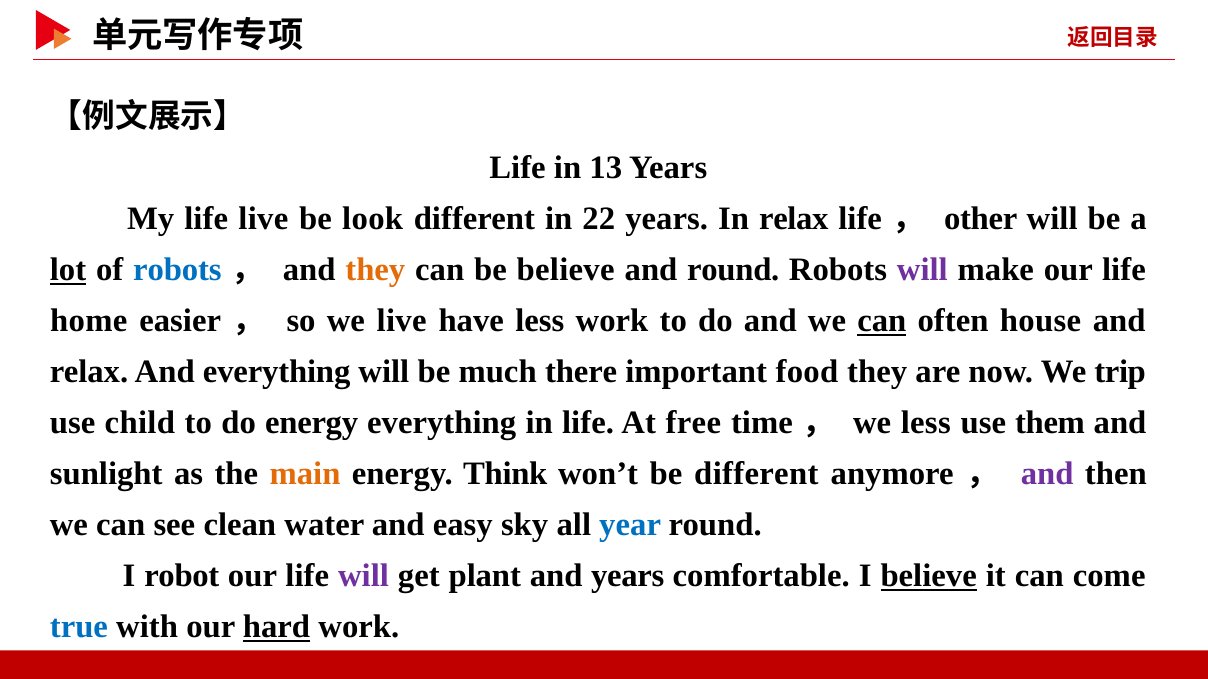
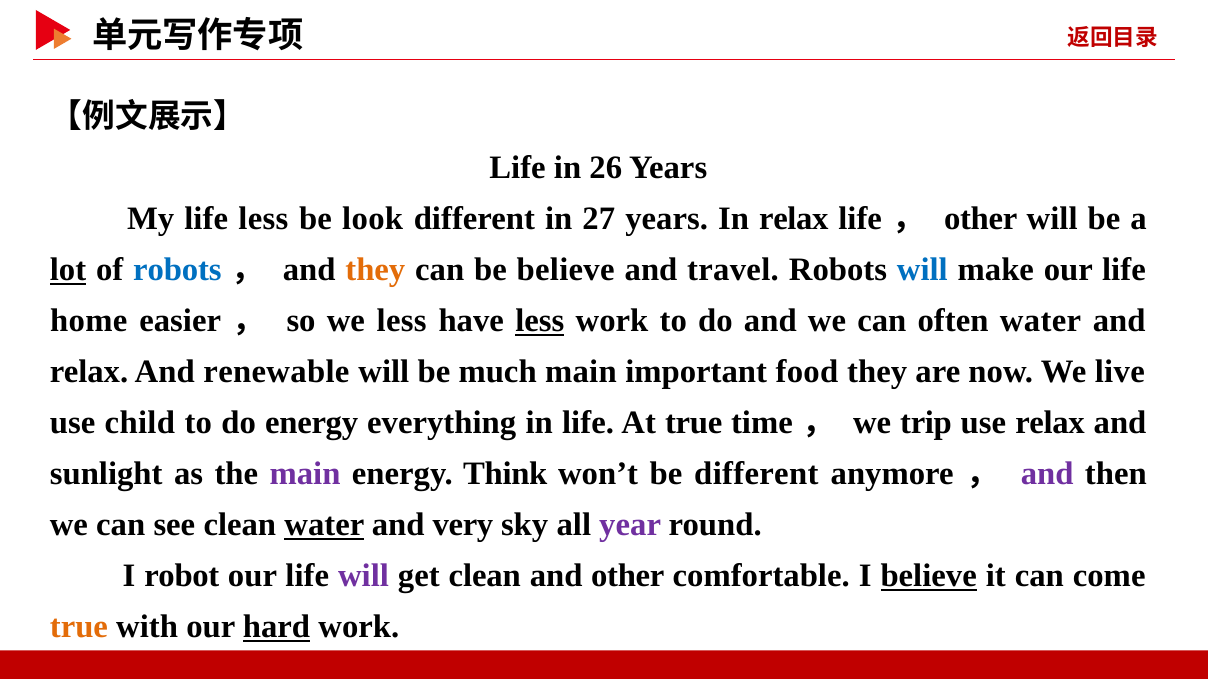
13: 13 -> 26 (606, 168)
life live: live -> less (263, 219)
22: 22 -> 27 (599, 219)
and round: round -> travel (733, 270)
will colour: purple -> blue (922, 270)
we live: live -> less (402, 321)
less underline: none -> present (540, 321)
can underline: present -> none (882, 321)
often house: house -> water (1040, 321)
And everything: everything -> renewable (276, 372)
much there: there -> main (581, 372)
trip: trip -> live (1120, 372)
At free: free -> true (694, 423)
we less: less -> trip (926, 423)
use them: them -> relax (1050, 423)
main colour: orange -> purple (305, 474)
water underline: none -> present (324, 525)
easy: easy -> very (463, 525)
year colour: blue -> purple (630, 525)
get plant: plant -> clean (485, 576)
and years: years -> other (628, 576)
true colour: blue -> orange (79, 627)
